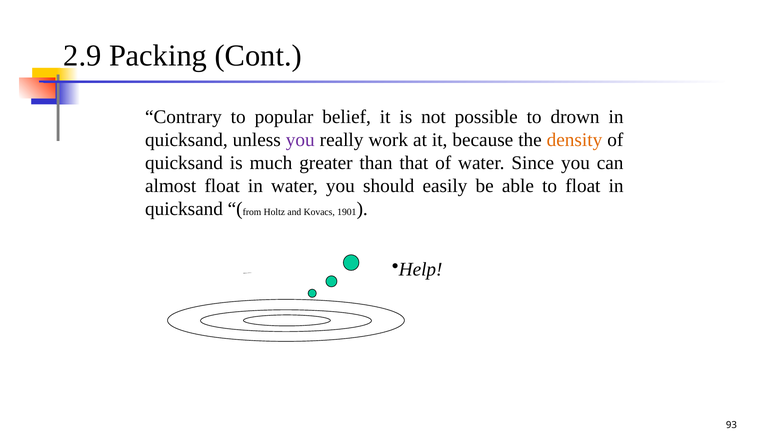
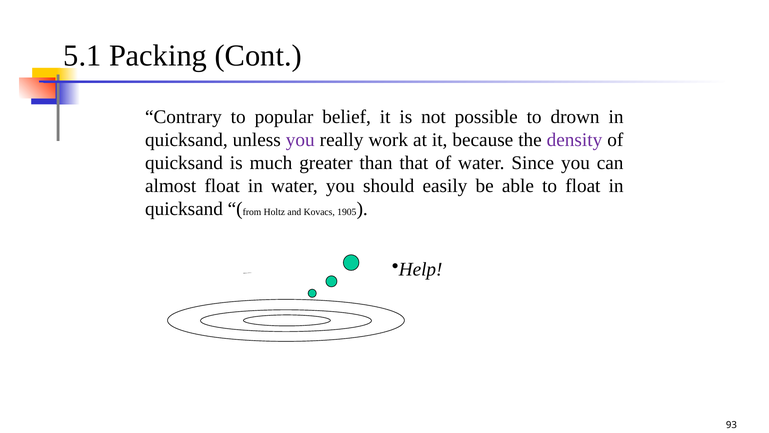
2.9: 2.9 -> 5.1 (82, 56)
density colour: orange -> purple (574, 140)
1901: 1901 -> 1905 (347, 212)
